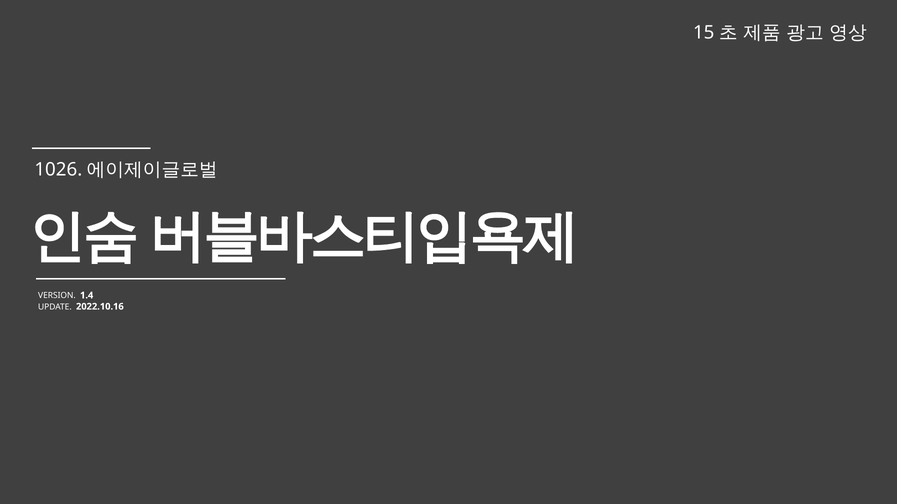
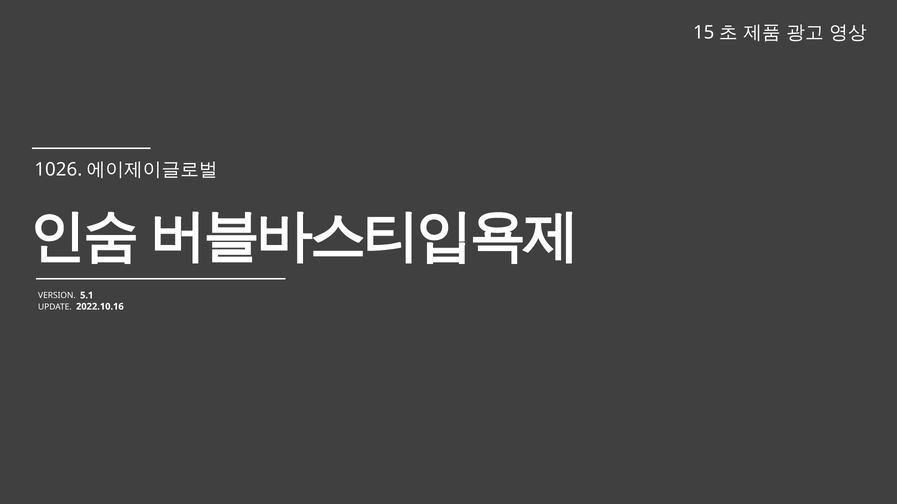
1.4: 1.4 -> 5.1 (87, 296)
